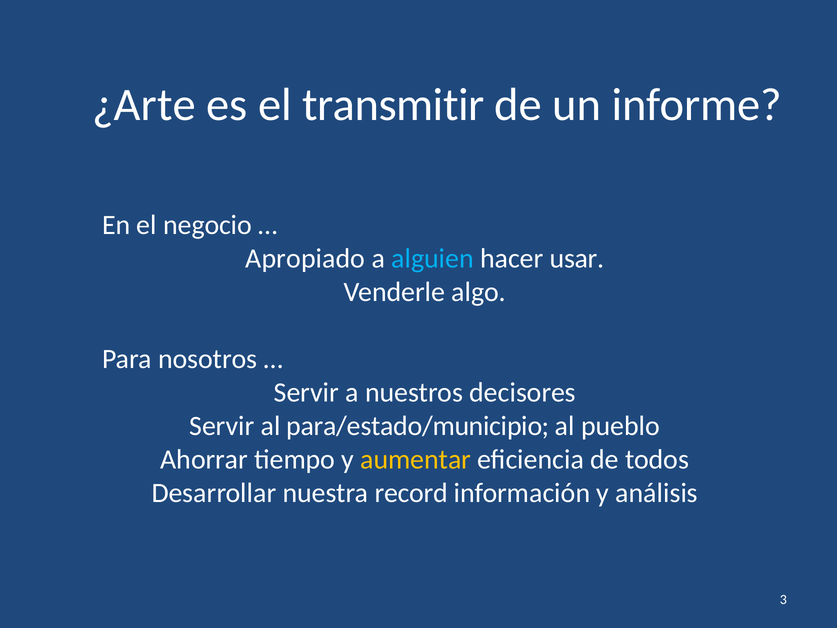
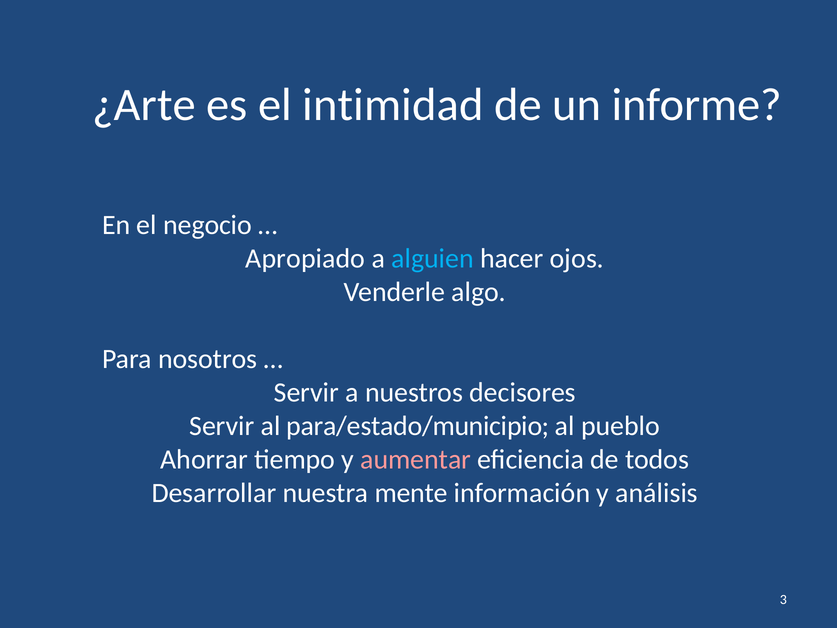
transmitir: transmitir -> intimidad (393, 105)
usar: usar -> ojos (577, 259)
aumentar colour: yellow -> pink (416, 459)
record: record -> mente (411, 493)
